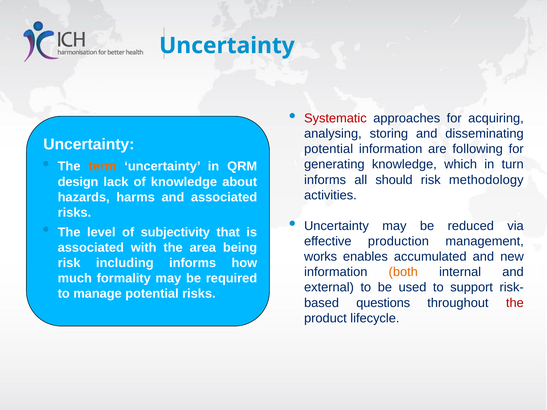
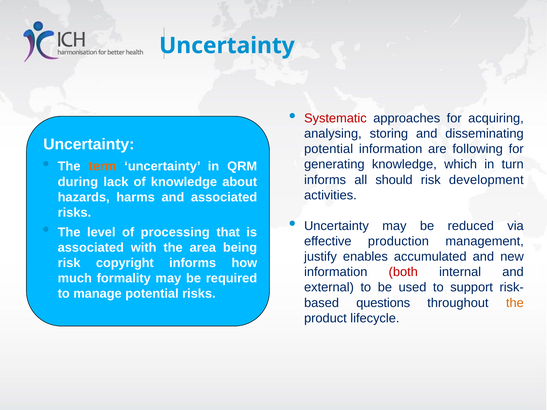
methodology: methodology -> development (486, 180)
design: design -> during (78, 182)
subjectivity: subjectivity -> processing (175, 232)
works: works -> justify (320, 257)
including: including -> copyright (125, 263)
both colour: orange -> red (403, 272)
the colour: red -> orange (515, 303)
